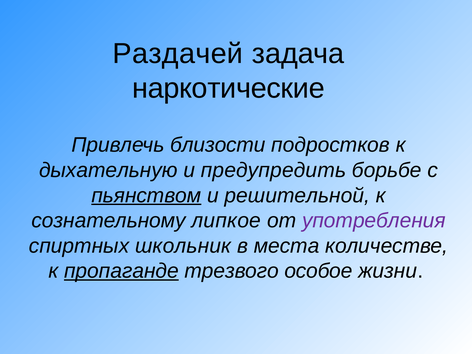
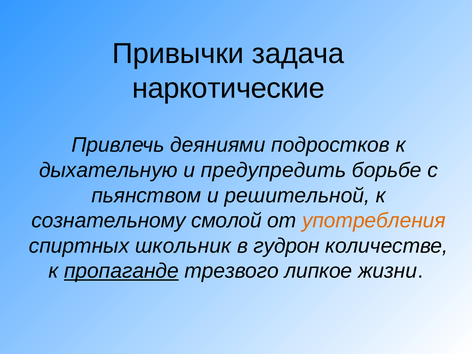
Раздачей: Раздачей -> Привычки (178, 54)
близости: близости -> деяниями (218, 145)
пьянством underline: present -> none (146, 195)
липкое: липкое -> смолой (226, 221)
употребления colour: purple -> orange (374, 221)
места: места -> гудрон (287, 246)
особое: особое -> липкое (318, 271)
